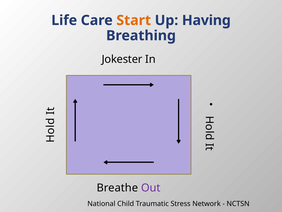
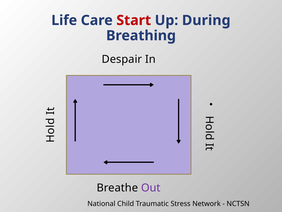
Start colour: orange -> red (134, 20)
Having: Having -> During (206, 20)
Jokester: Jokester -> Despair (122, 59)
